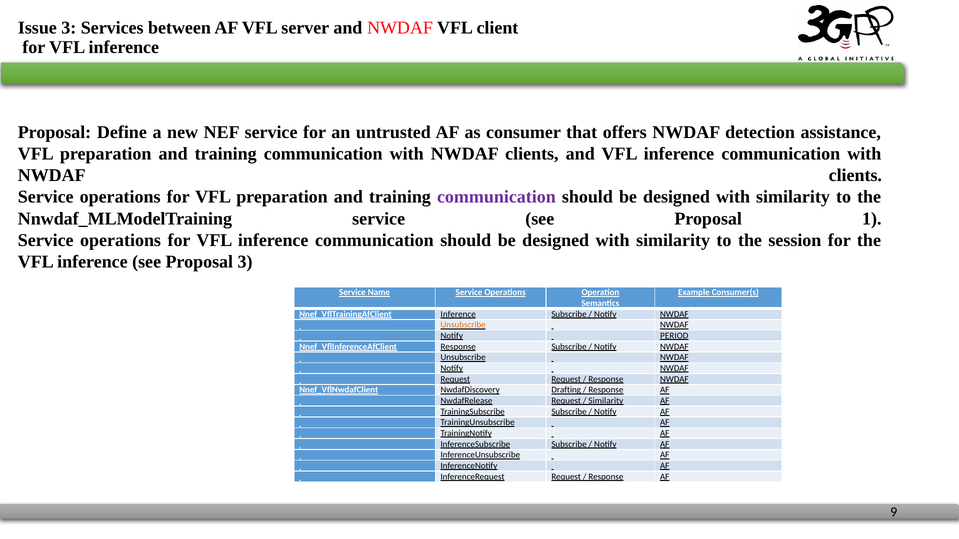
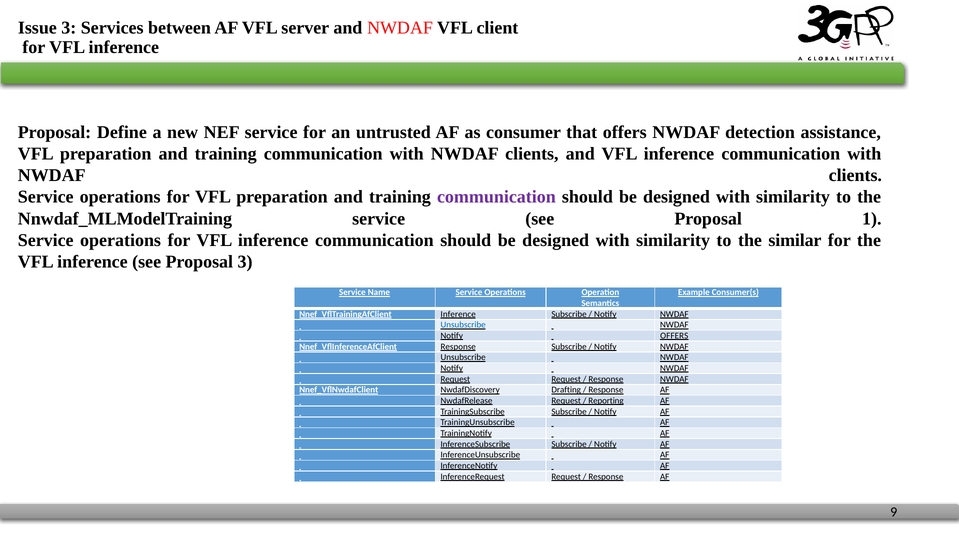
session: session -> similar (795, 240)
Unsubscribe colour: orange -> blue (463, 325)
Notify PERIOD: PERIOD -> OFFERS (674, 336)
Similarity: Similarity -> Reporting (606, 401)
